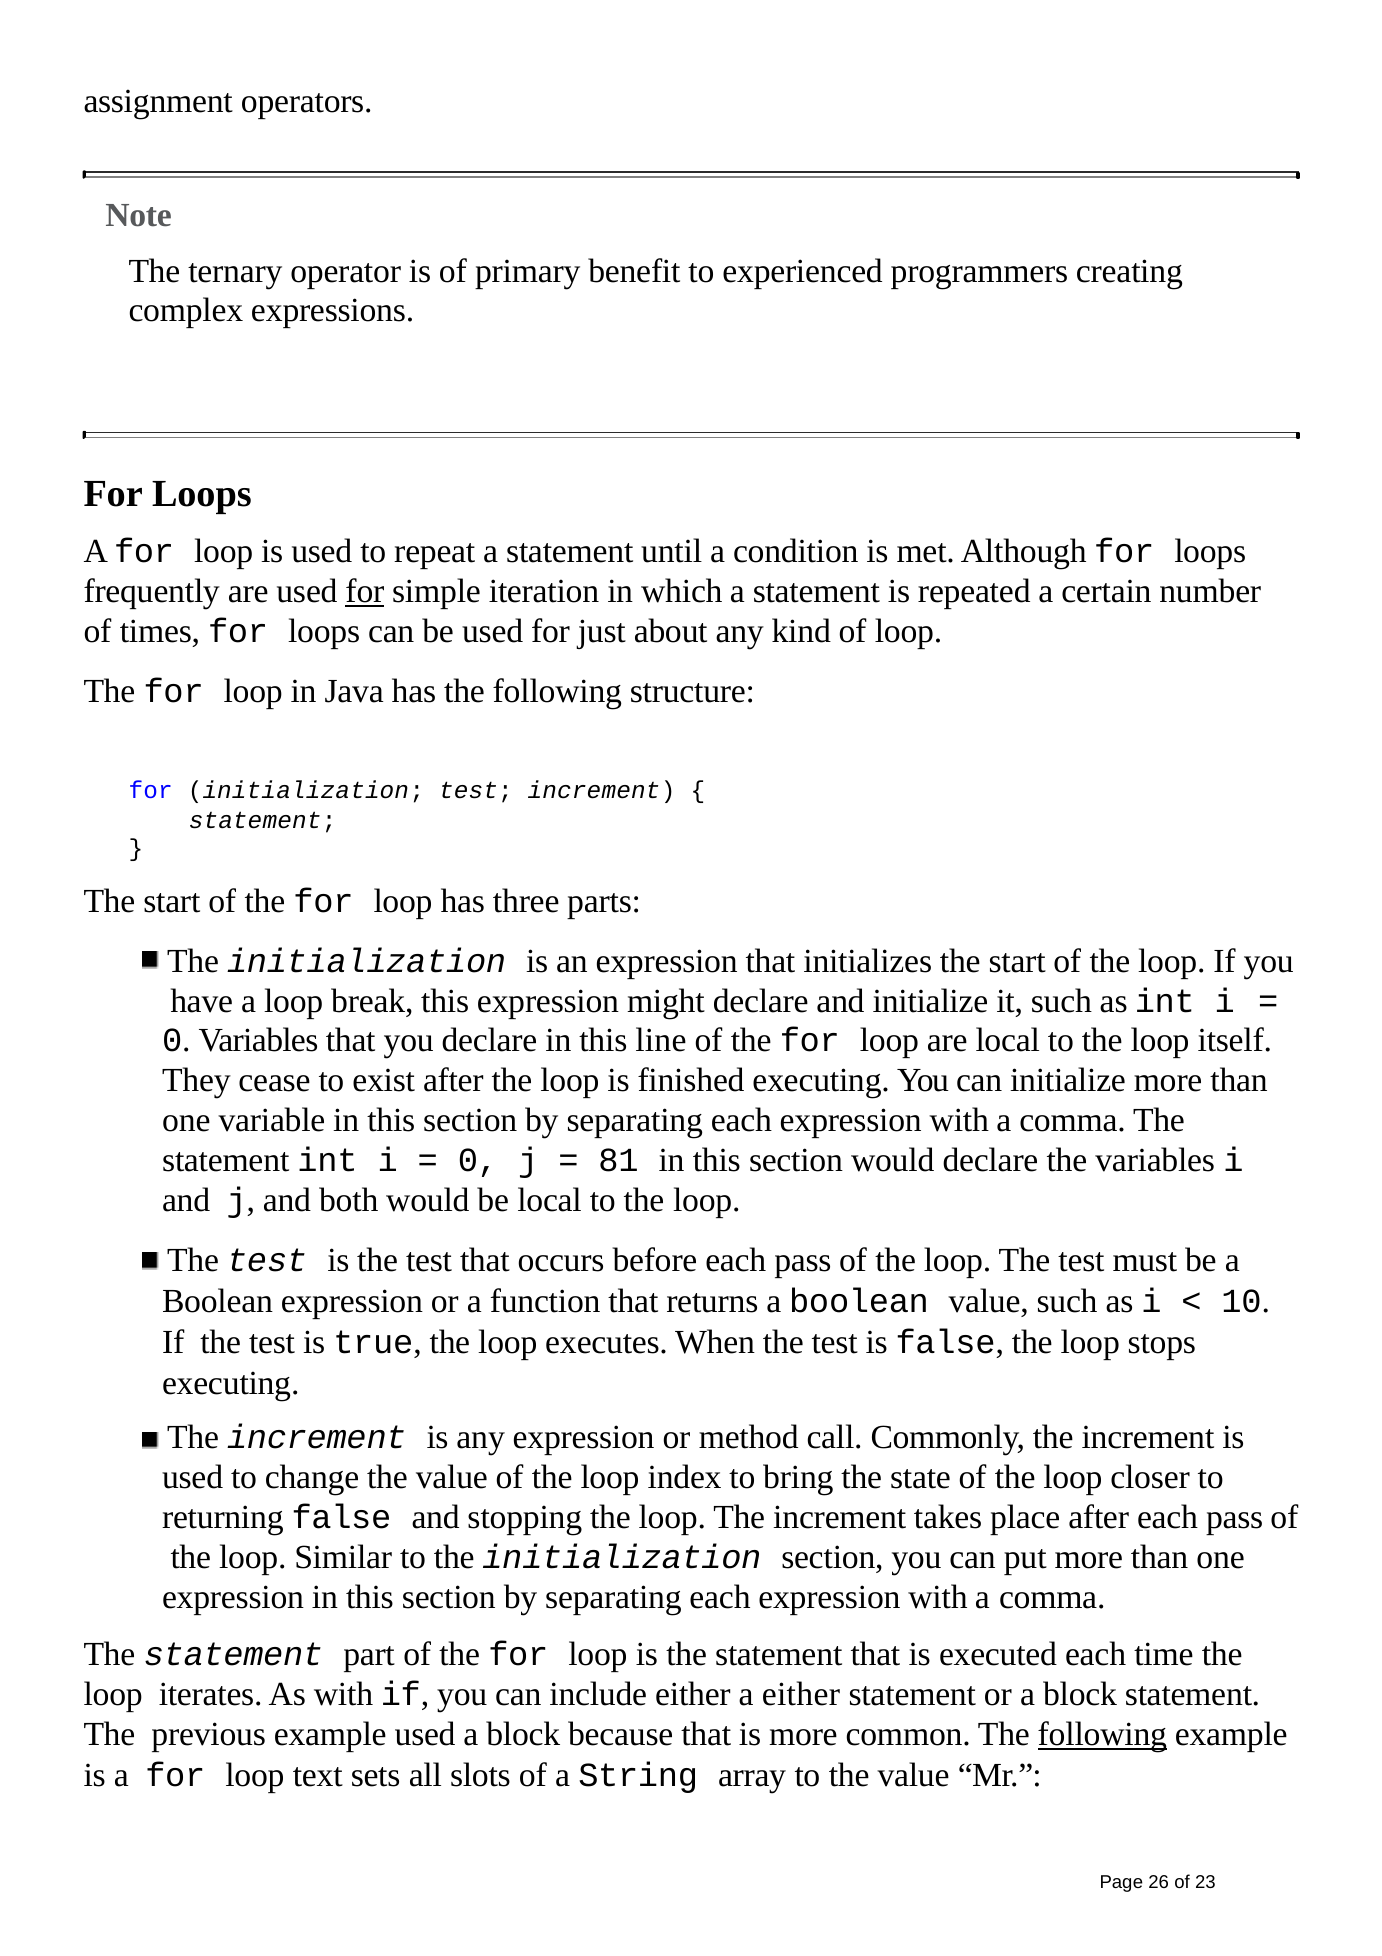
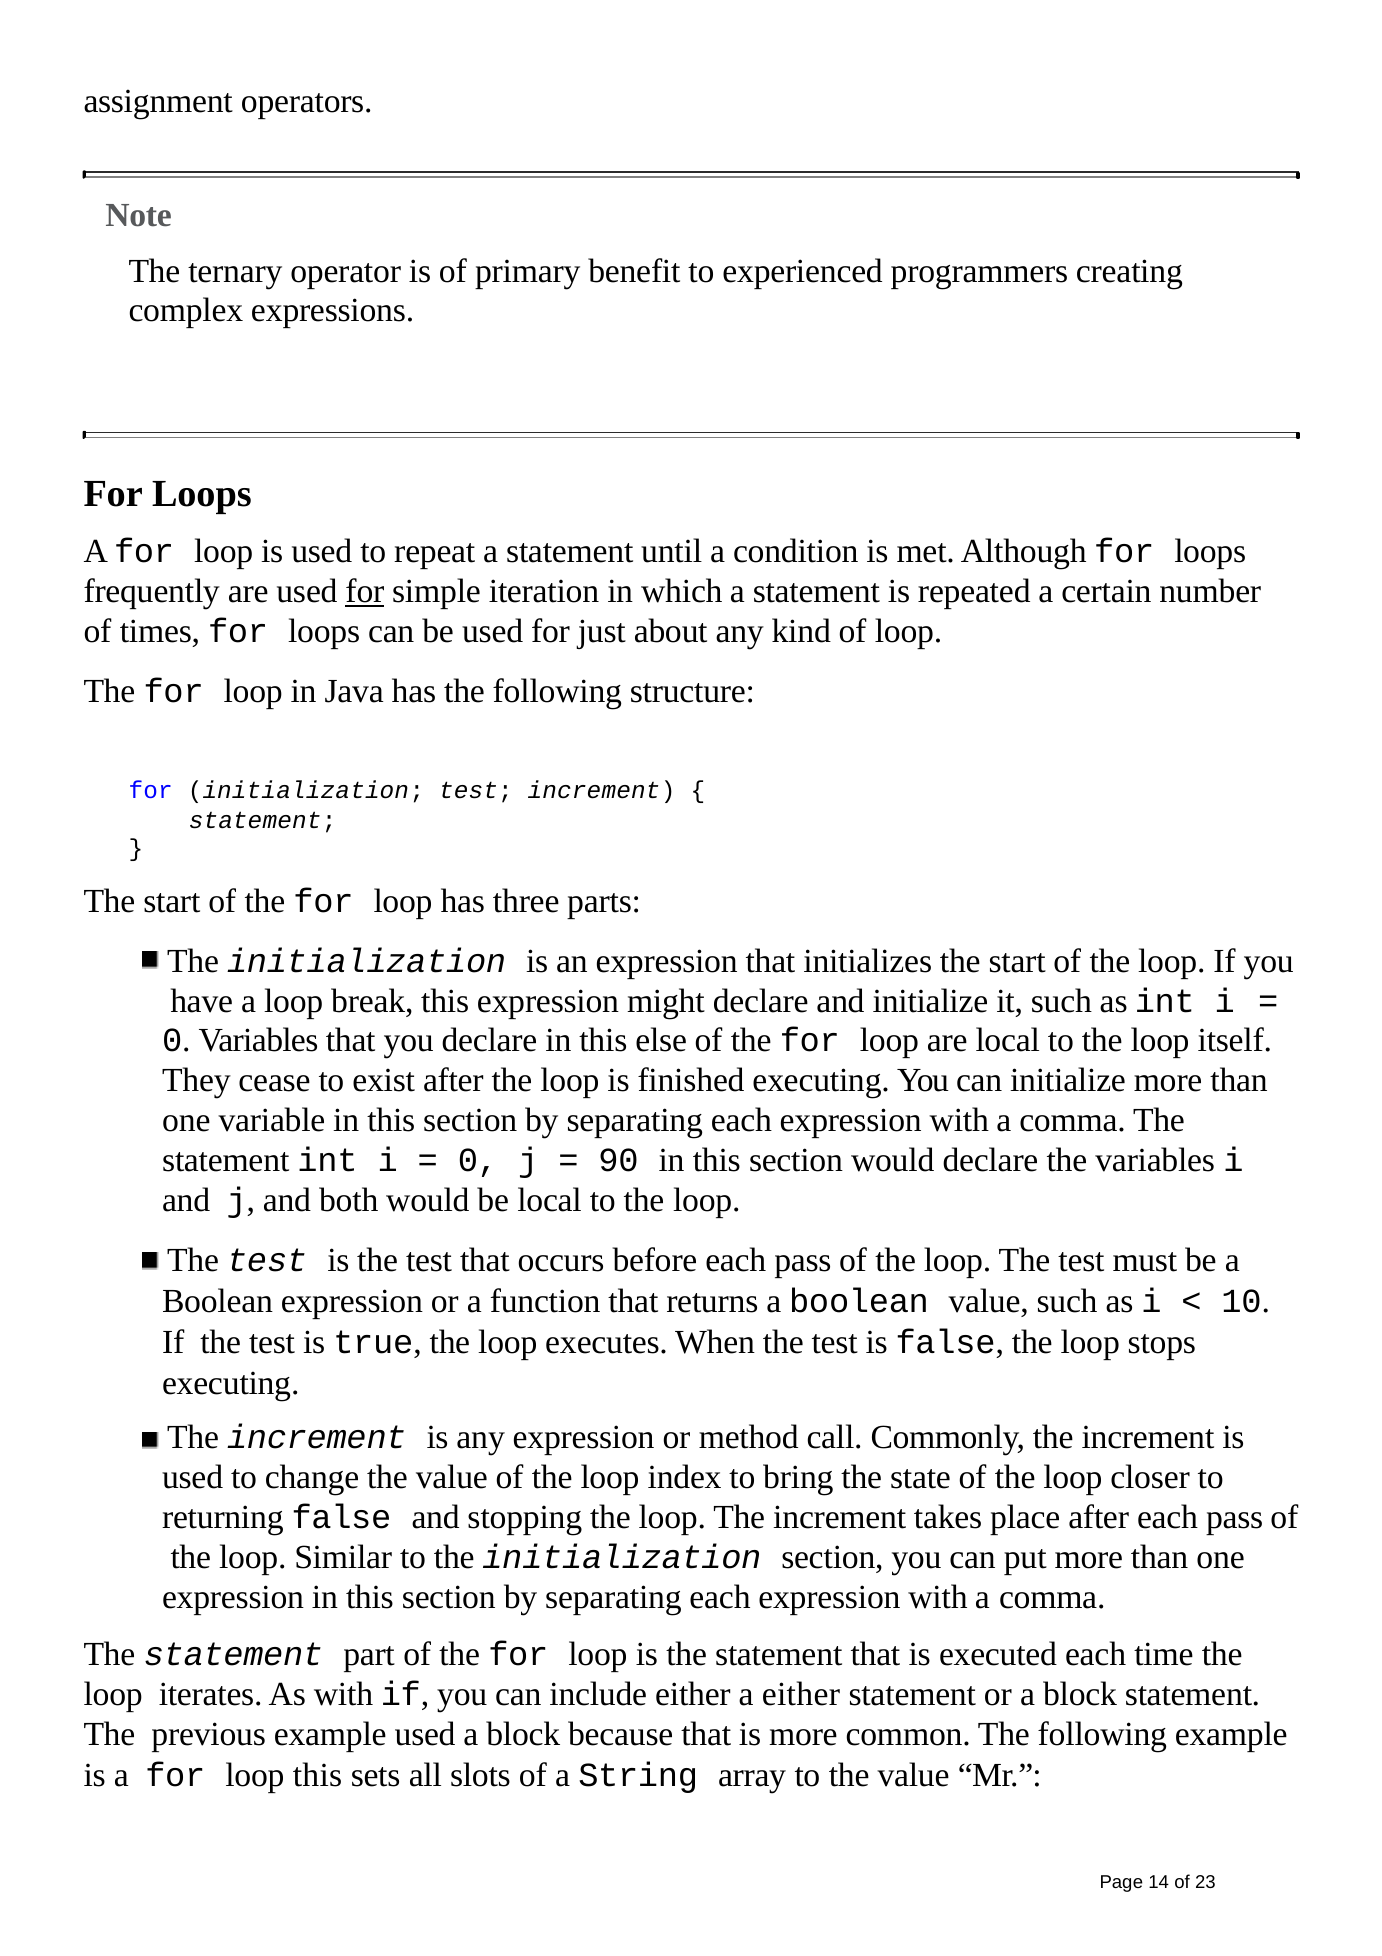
line: line -> else (661, 1040)
81: 81 -> 90 (619, 1160)
following underline: present -> none (1102, 1735)
loop text: text -> this (318, 1775)
26: 26 -> 14 (1159, 1883)
